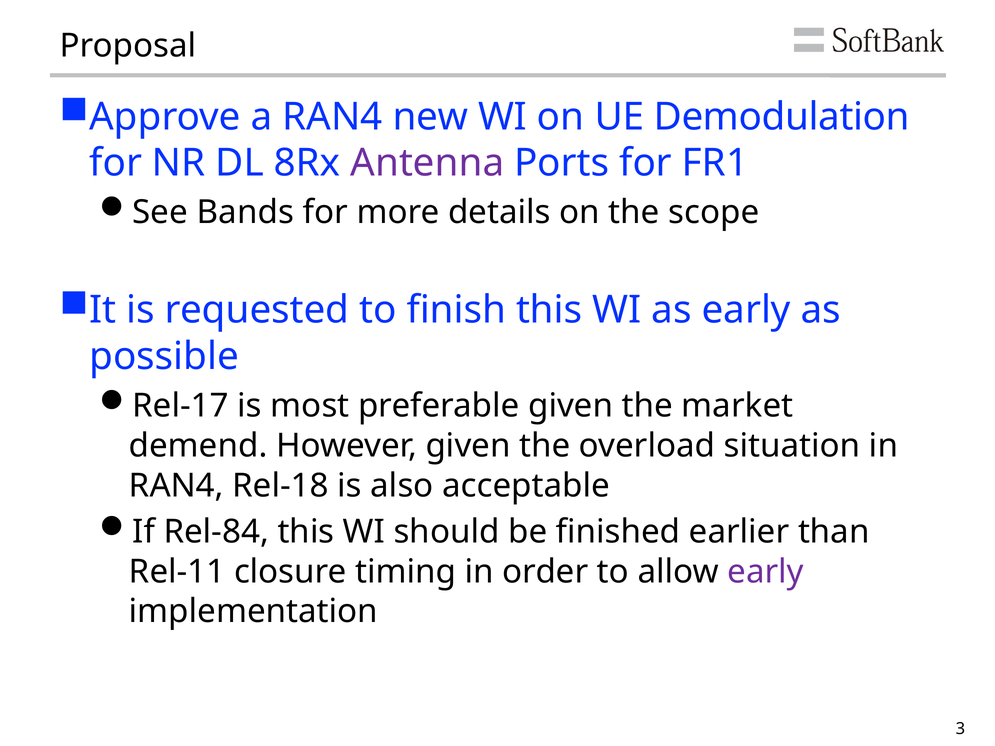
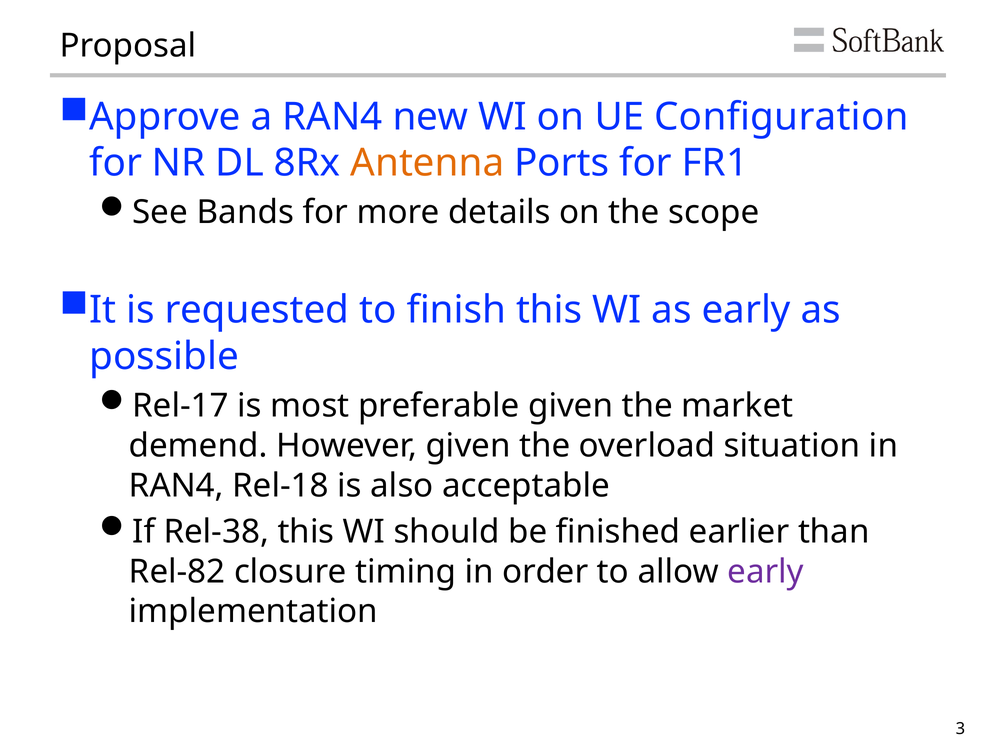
Demodulation: Demodulation -> Configuration (781, 117)
Antenna colour: purple -> orange (427, 163)
Rel-84: Rel-84 -> Rel-38 (216, 532)
Rel-11: Rel-11 -> Rel-82 (177, 572)
